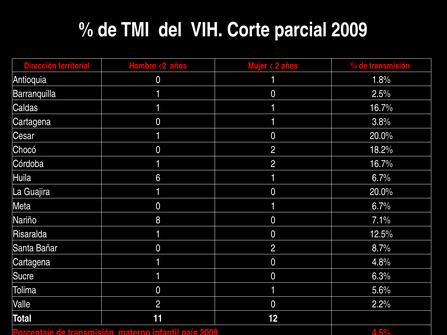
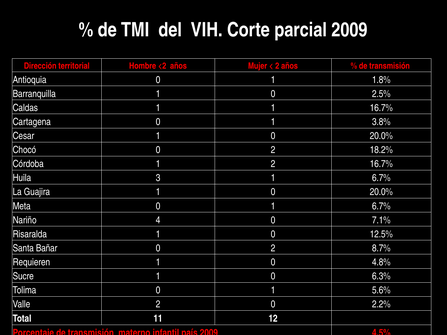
6: 6 -> 3 (158, 178)
8: 8 -> 4 (158, 220)
Cartagena: Cartagena -> Requieren (31, 262)
